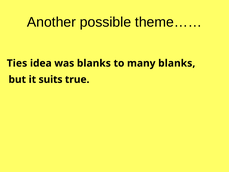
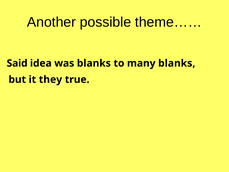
Ties: Ties -> Said (17, 63)
suits: suits -> they (50, 79)
